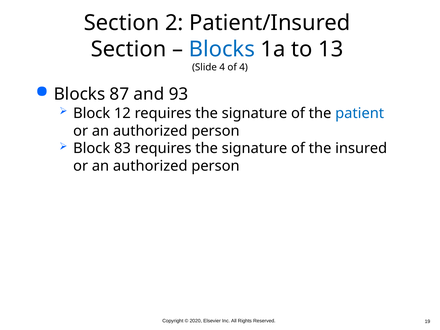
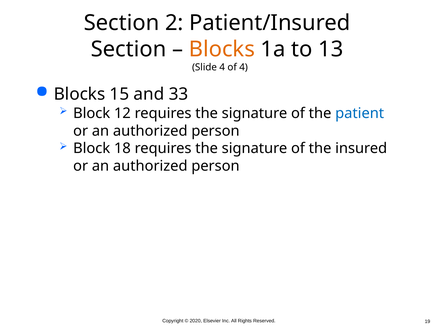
Blocks colour: blue -> orange (222, 49)
87: 87 -> 15 (119, 94)
93: 93 -> 33 (178, 94)
83: 83 -> 18 (122, 148)
